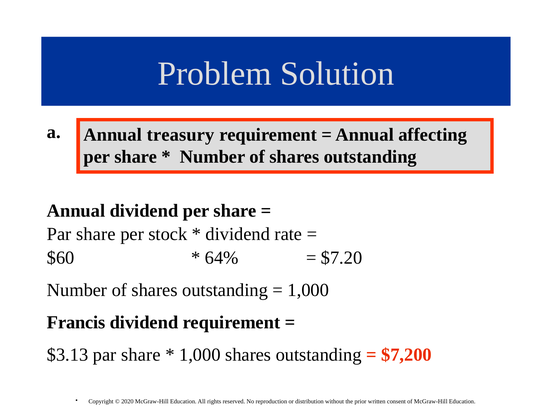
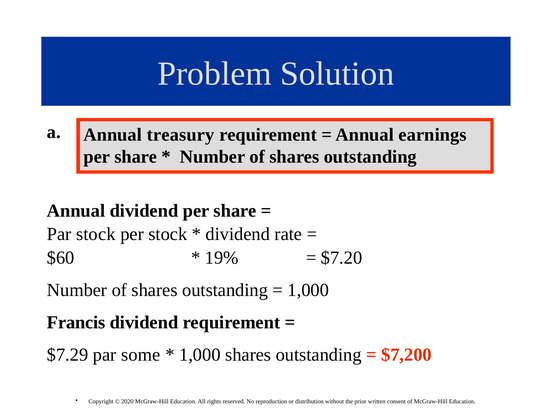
affecting: affecting -> earnings (433, 135)
share: share -> stock (96, 234)
64%: 64% -> 19% (222, 258)
$3.13: $3.13 -> $7.29 (68, 355)
share: share -> some (141, 355)
